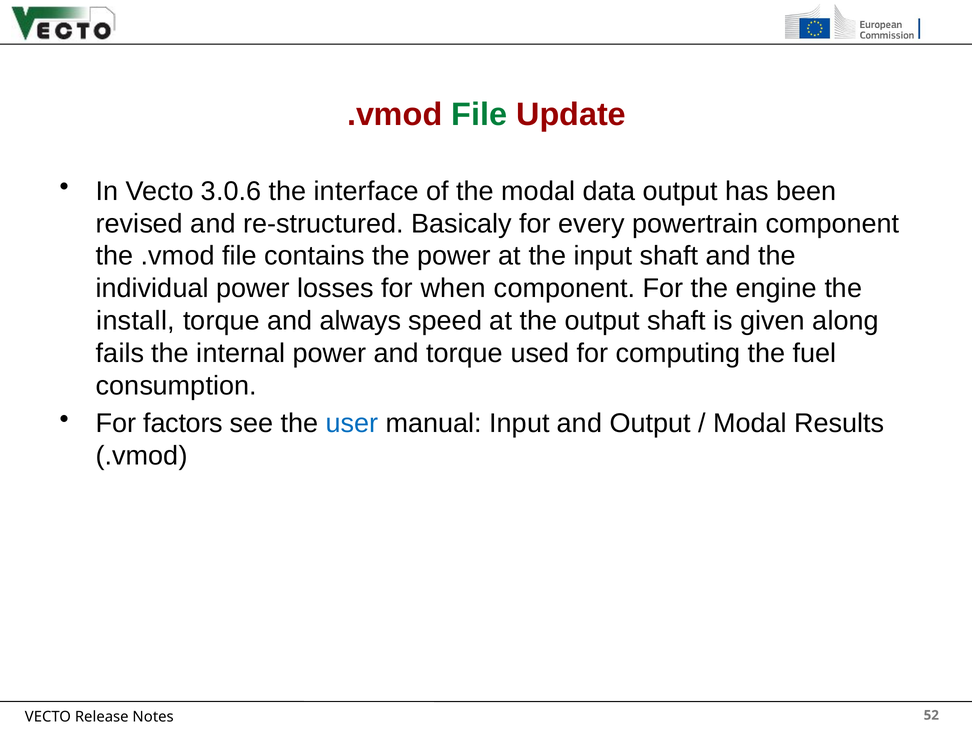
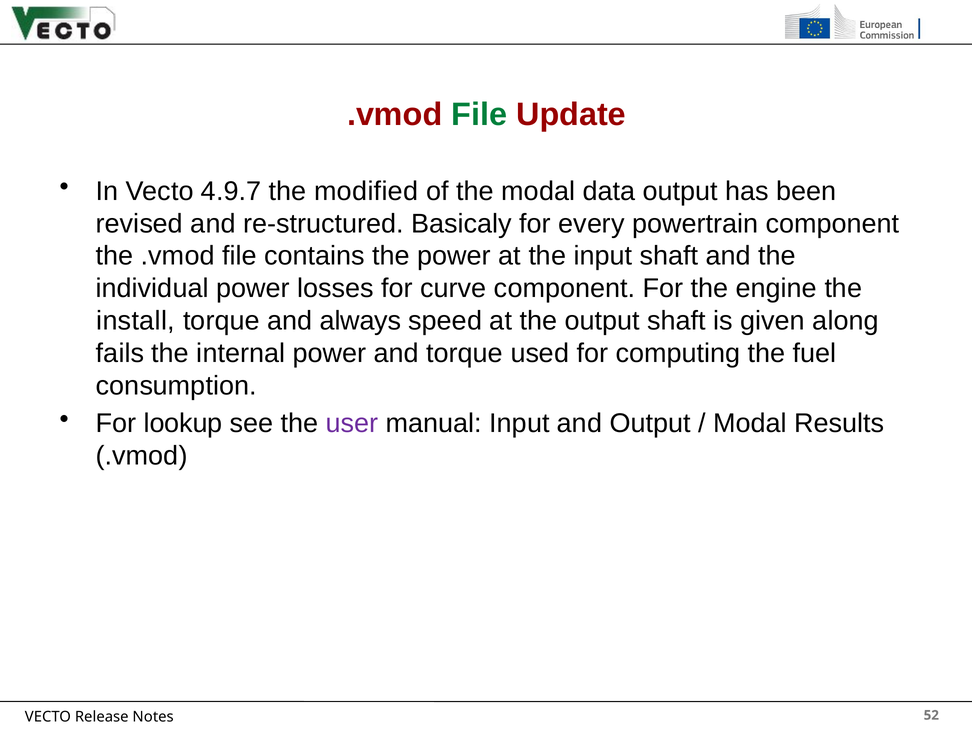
3.0.6: 3.0.6 -> 4.9.7 (231, 191)
interface: interface -> modified (366, 191)
when: when -> curve (453, 288)
factors: factors -> lookup (183, 423)
user colour: blue -> purple (352, 423)
